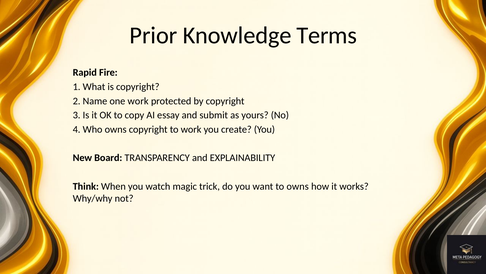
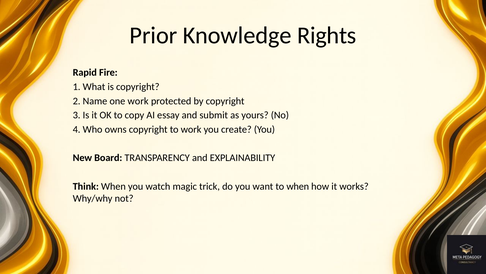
Terms: Terms -> Rights (327, 35)
to owns: owns -> when (298, 186)
